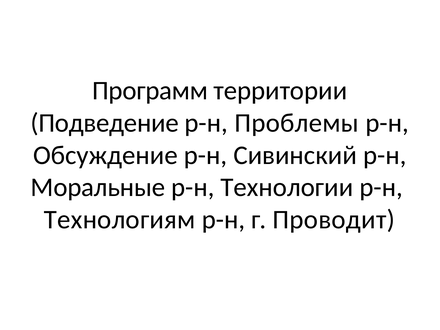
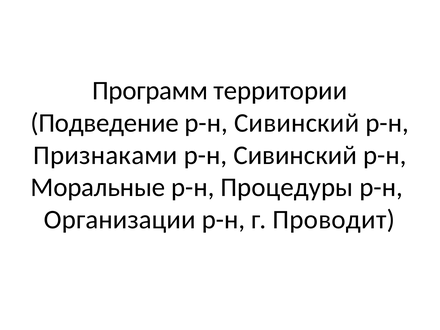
Проблемы: Проблемы -> Сивинский (297, 123)
Обсуждение: Обсуждение -> Признаками (105, 155)
Технологии: Технологии -> Процедуры (287, 187)
Технологиям: Технологиям -> Организации (120, 220)
